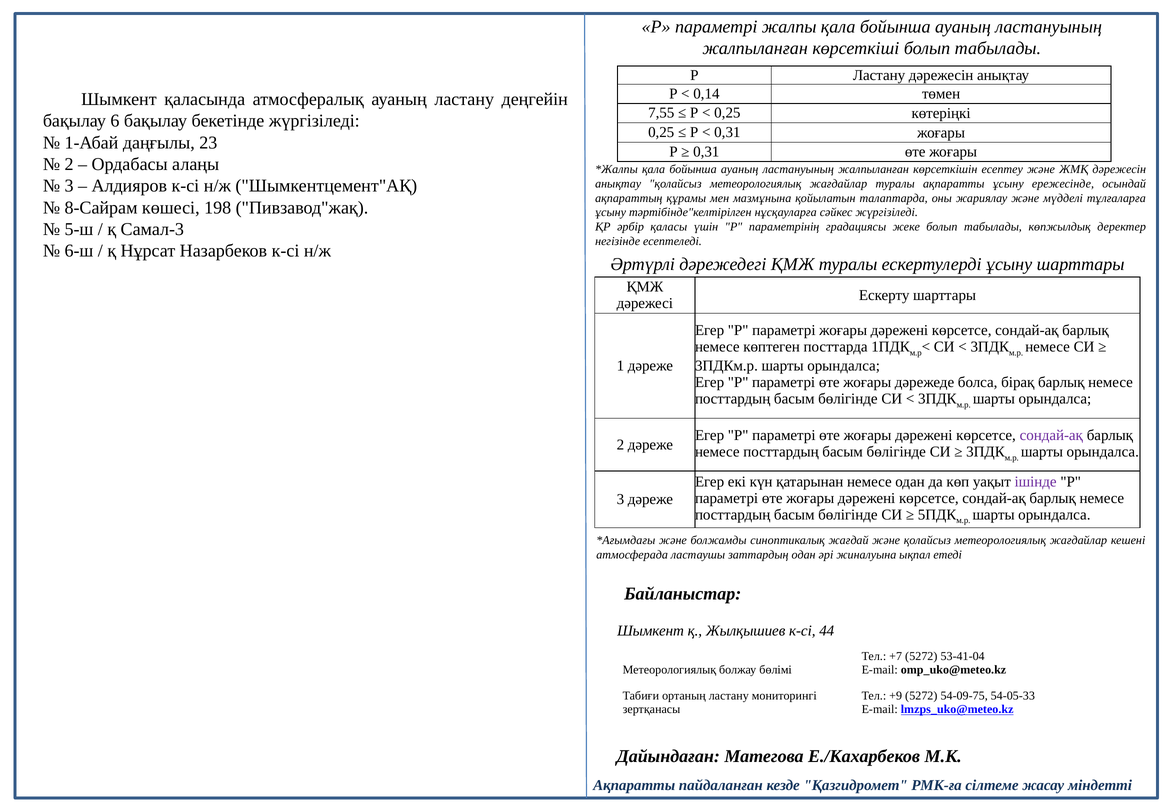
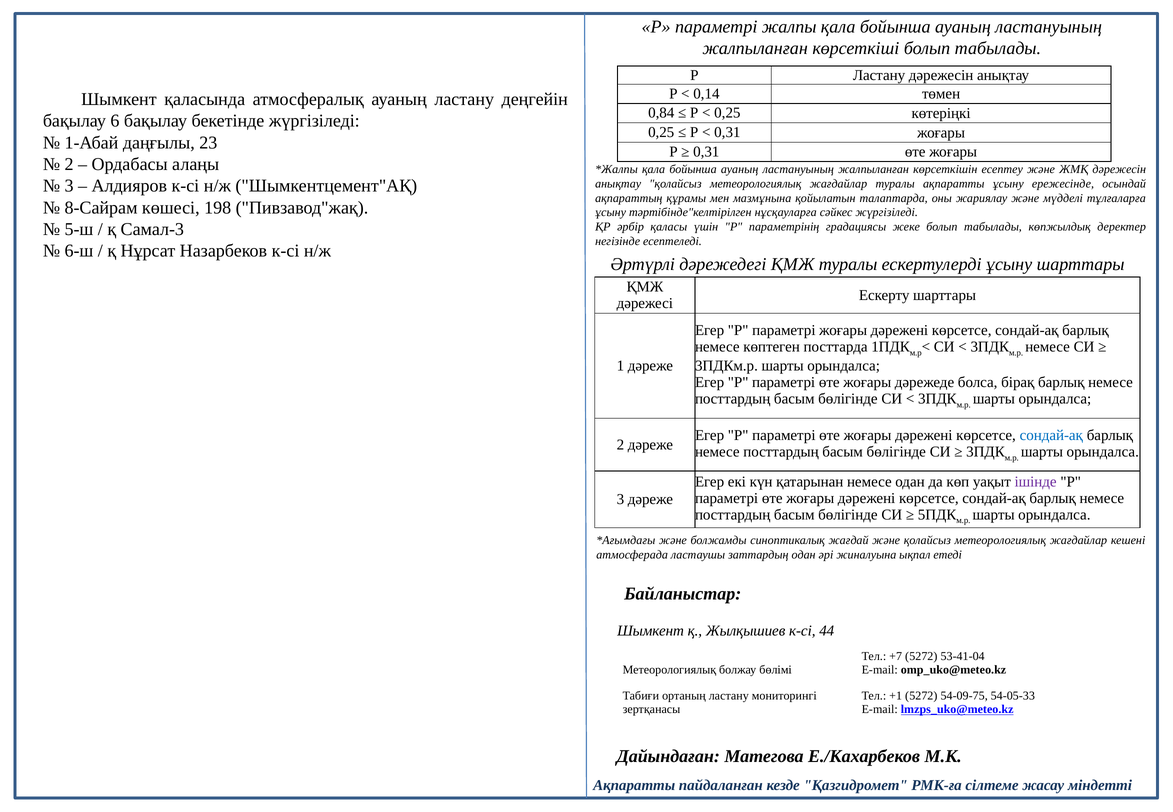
7,55: 7,55 -> 0,84 (661, 113)
сондай-ақ colour: purple -> blue (1051, 435)
+9: +9 -> +1 (896, 696)
